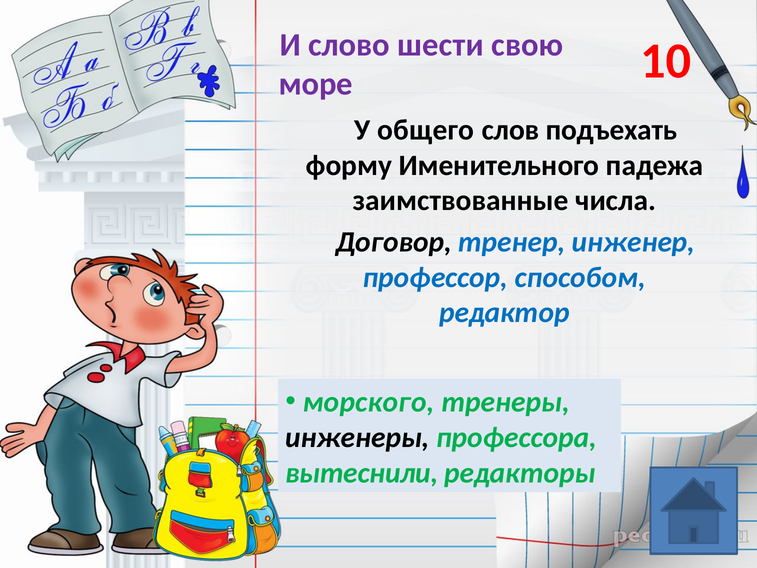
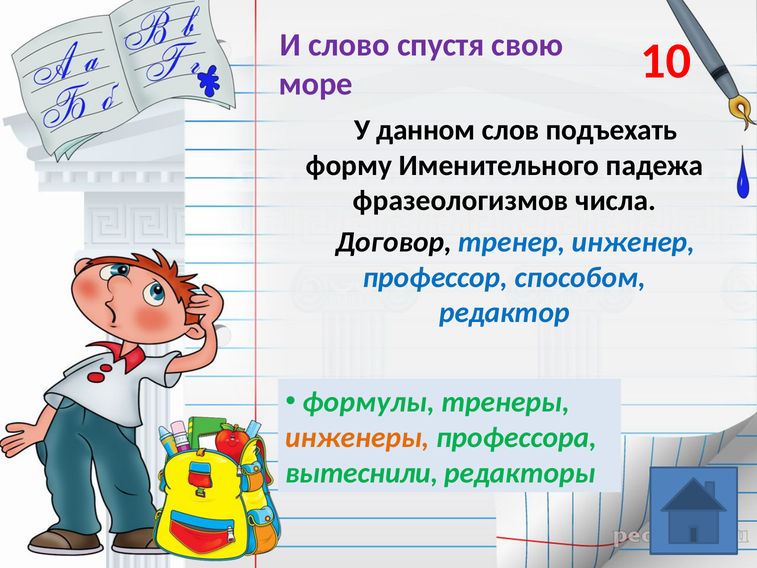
шести: шести -> спустя (441, 45)
общего: общего -> данном (426, 130)
заимствованные: заимствованные -> фразеологизмов (461, 201)
морского: морского -> формулы (369, 402)
инженеры colour: black -> orange (357, 437)
